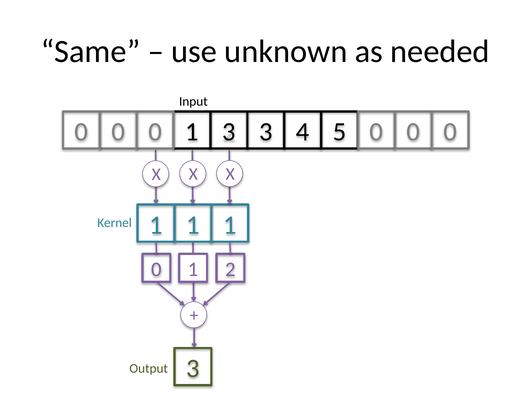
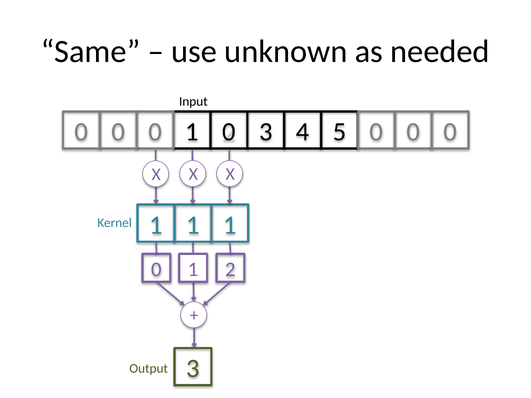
1 3: 3 -> 0 (229, 132)
